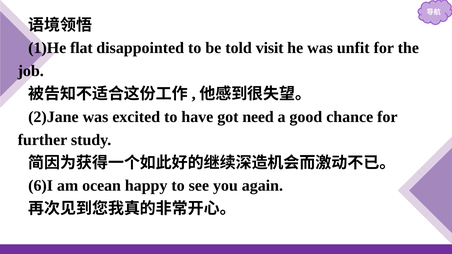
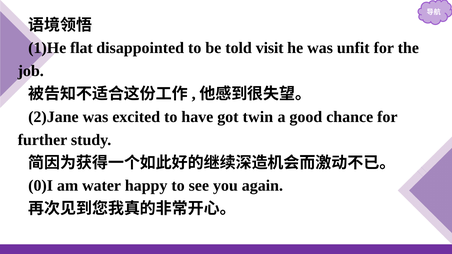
need: need -> twin (258, 117)
6)I: 6)I -> 0)I (41, 186)
ocean: ocean -> water (102, 186)
